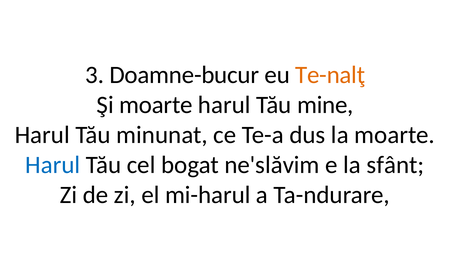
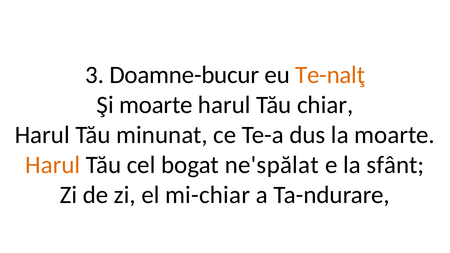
mine: mine -> chiar (325, 105)
Harul colour: blue -> orange (53, 165)
ne'slăvim: ne'slăvim -> ne'spălat (272, 165)
mi-harul: mi-harul -> mi-chiar (208, 195)
